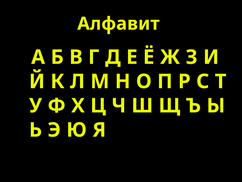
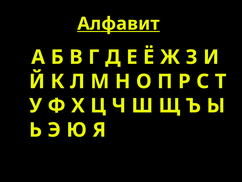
Алфавит underline: none -> present (118, 24)
